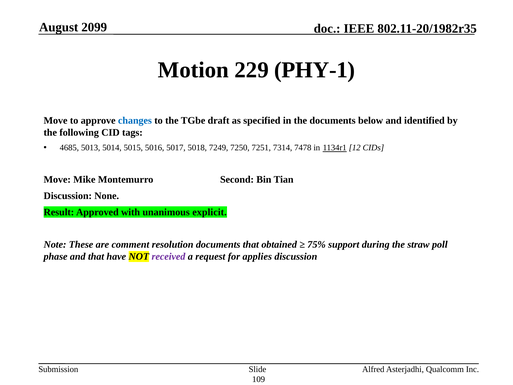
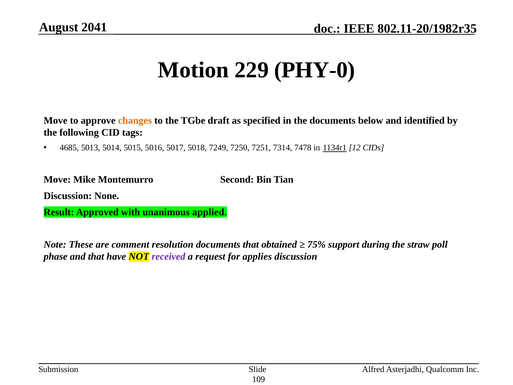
2099: 2099 -> 2041 (94, 27)
PHY-1: PHY-1 -> PHY-0 (315, 70)
changes colour: blue -> orange (135, 120)
explicit: explicit -> applied (210, 212)
